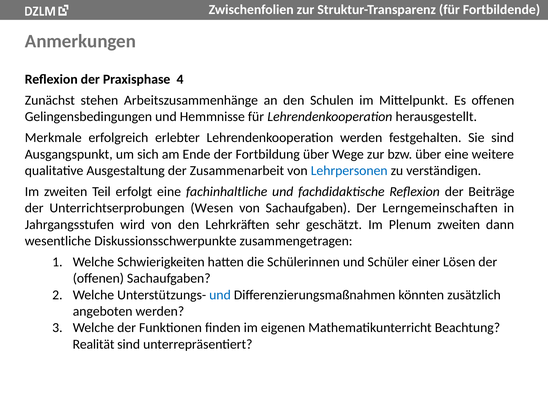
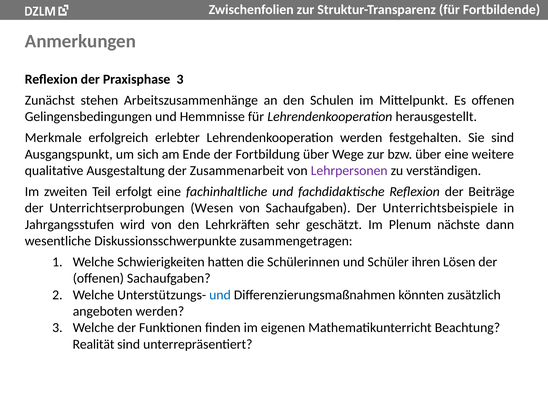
Praxisphase 4: 4 -> 3 (180, 79)
Lehrpersonen colour: blue -> purple (349, 171)
Lerngemeinschaften: Lerngemeinschaften -> Unterrichtsbeispiele (440, 208)
Plenum zweiten: zweiten -> nächste (459, 224)
einer: einer -> ihren (426, 262)
